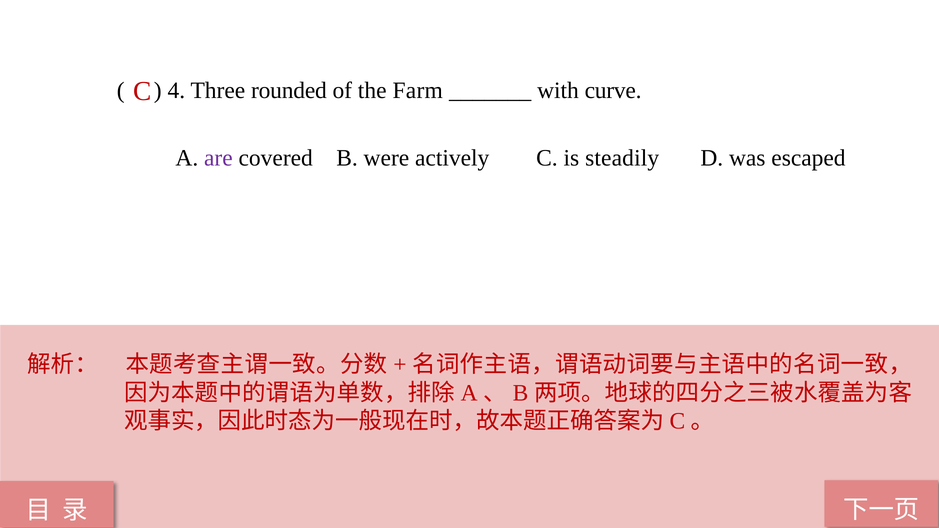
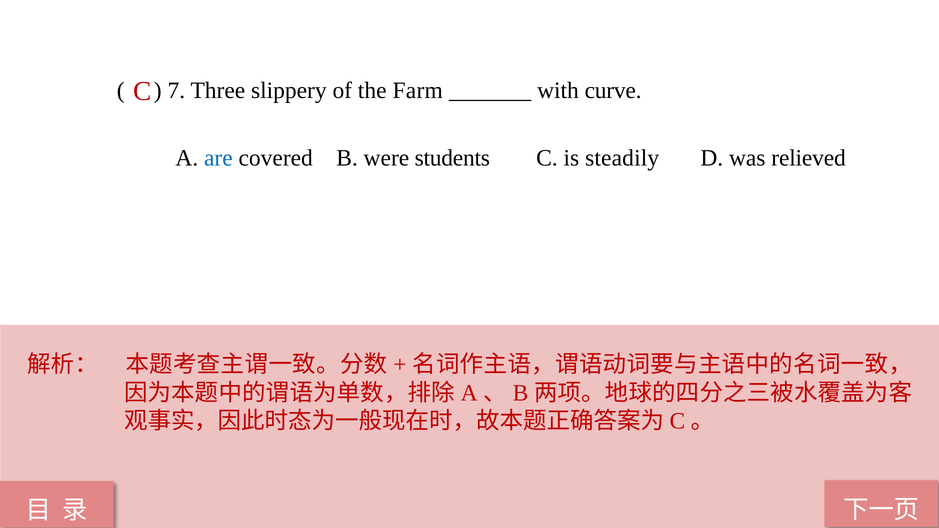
4: 4 -> 7 (176, 90)
rounded: rounded -> slippery (289, 90)
are colour: purple -> blue (218, 158)
actively: actively -> students (452, 158)
escaped: escaped -> relieved (809, 158)
